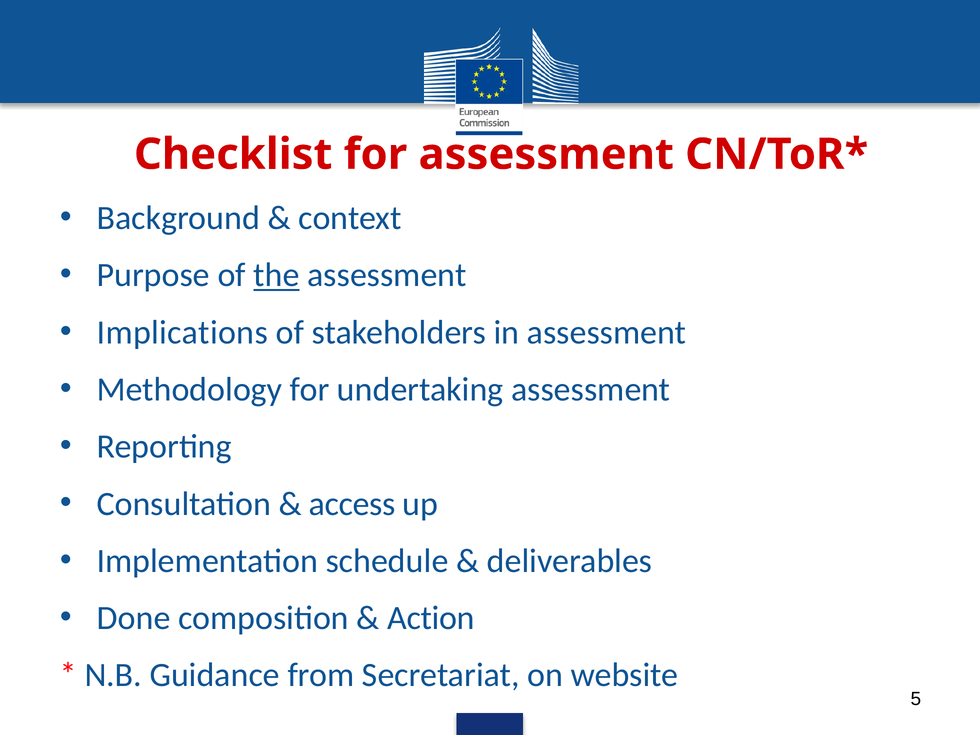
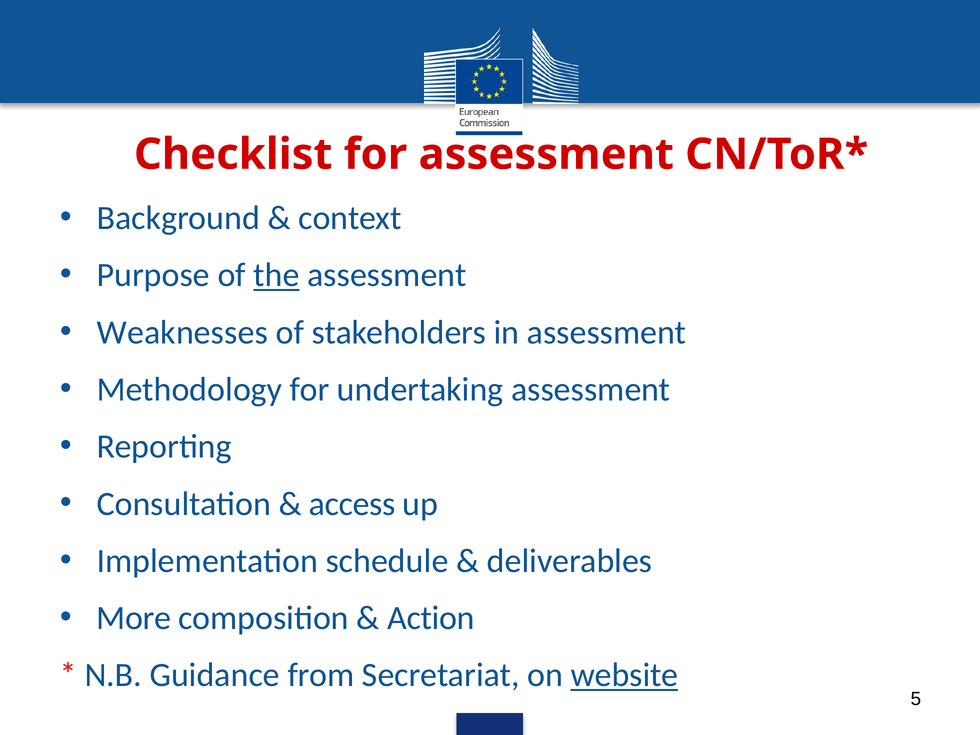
Implications: Implications -> Weaknesses (182, 332)
Done: Done -> More (134, 618)
website underline: none -> present (625, 675)
